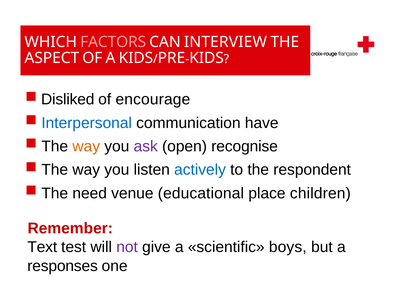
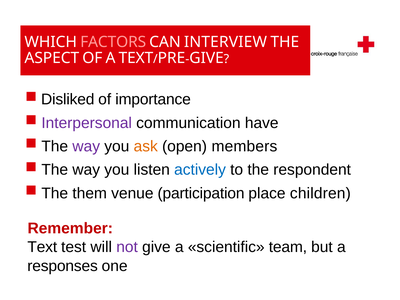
A KIDS: KIDS -> TEXT (136, 58)
KIDS: KIDS -> GIVE (207, 58)
encourage: encourage -> importance (153, 99)
Interpersonal colour: blue -> purple (87, 123)
way colour: orange -> purple (86, 146)
ask colour: purple -> orange (146, 146)
recognise: recognise -> members (244, 146)
need: need -> them (90, 193)
educational: educational -> participation (201, 193)
boys: boys -> team (288, 247)
